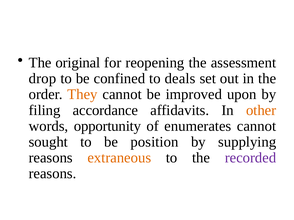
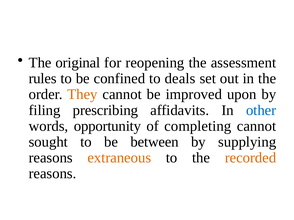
drop: drop -> rules (43, 79)
accordance: accordance -> prescribing (105, 110)
other colour: orange -> blue (261, 110)
enumerates: enumerates -> completing (198, 126)
position: position -> between (155, 142)
recorded colour: purple -> orange (250, 158)
